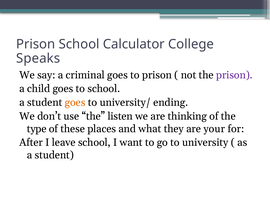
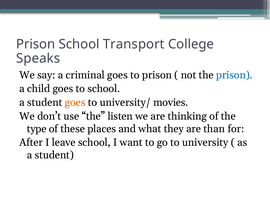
Calculator: Calculator -> Transport (134, 44)
prison colour: purple -> blue (234, 75)
ending: ending -> movies (171, 102)
your: your -> than (214, 128)
